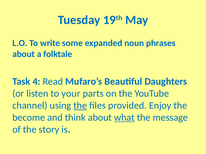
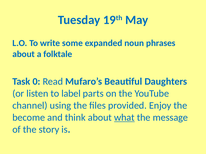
4: 4 -> 0 (36, 82)
your: your -> label (71, 94)
the underline: present -> none (80, 106)
